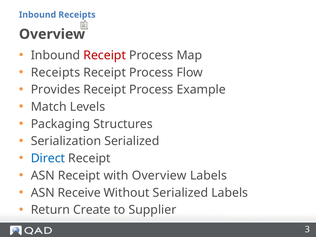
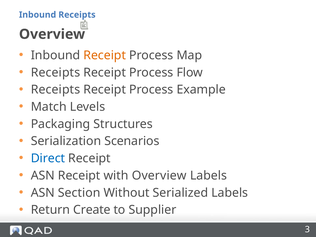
Receipt colour: red -> orange (105, 55)
Provides: Provides -> Receipts (55, 90)
Serialization Serialized: Serialized -> Scenarios (132, 141)
Receive: Receive -> Section (79, 193)
